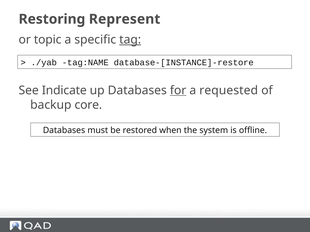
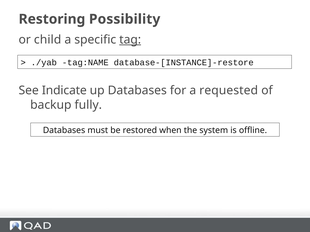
Represent: Represent -> Possibility (125, 19)
topic: topic -> child (48, 40)
for underline: present -> none (178, 91)
core: core -> fully (88, 105)
